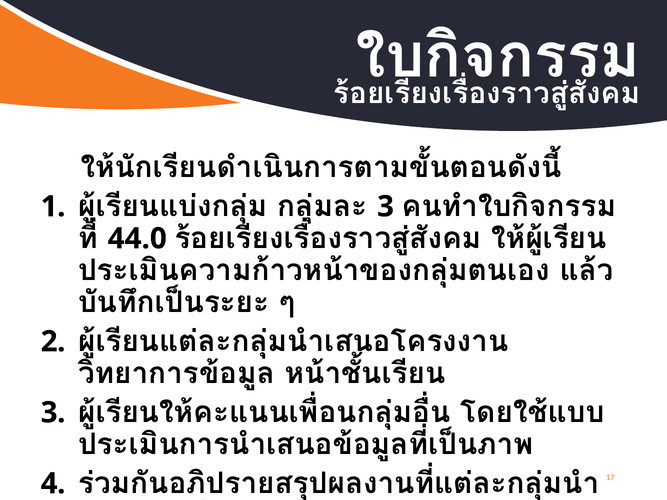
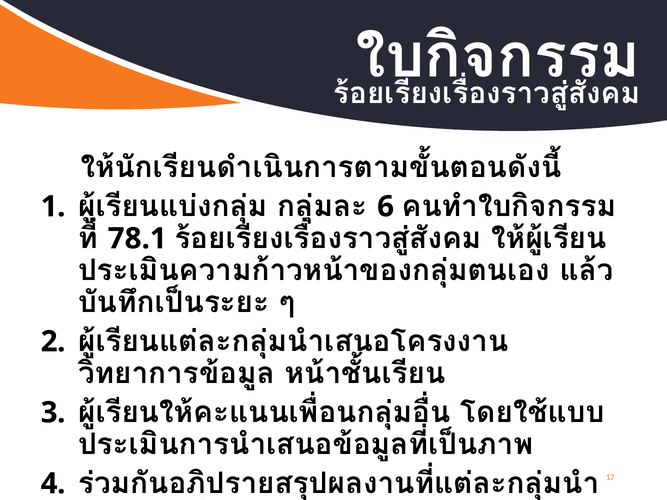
3: 3 -> 6 (386, 207)
44.0: 44.0 -> 78.1 (137, 239)
